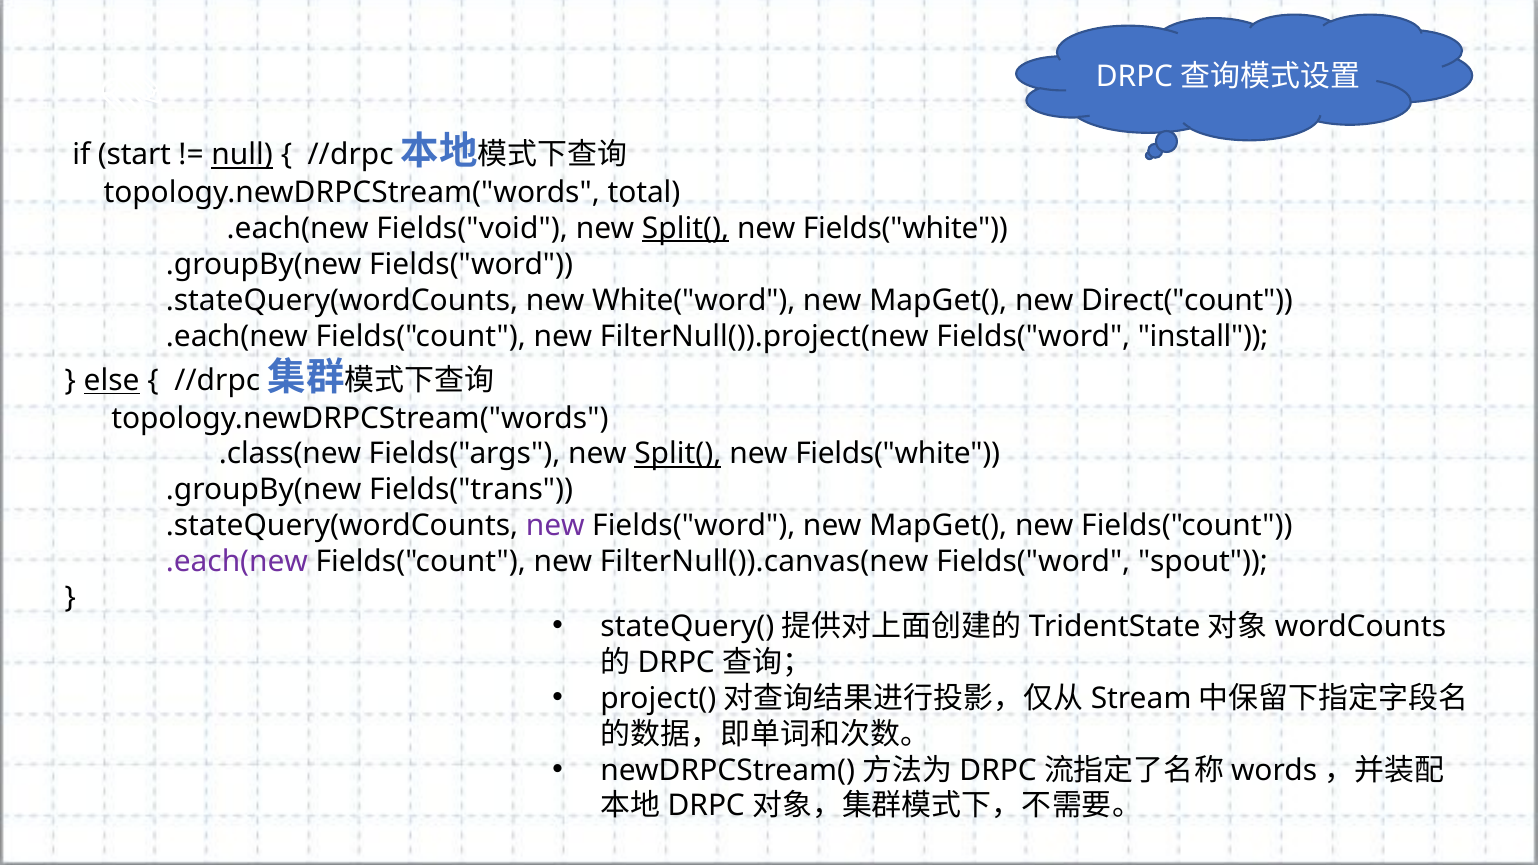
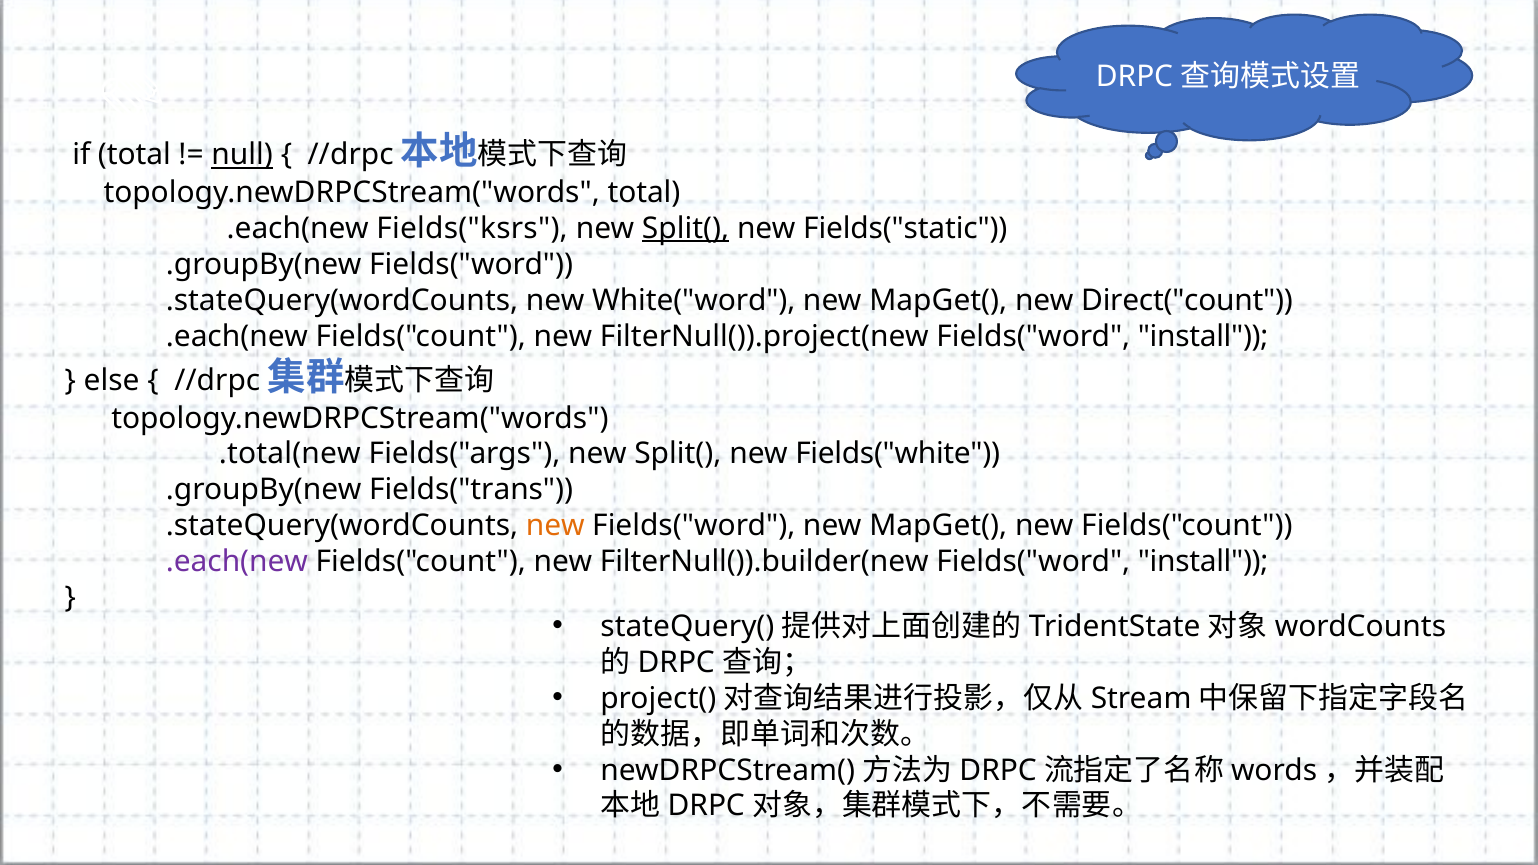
if start: start -> total (134, 155)
Fields("void: Fields("void -> Fields("ksrs (472, 229)
Fields("white: Fields("white -> Fields("static (905, 229)
else underline: present -> none (112, 381)
.class(new: .class(new -> .total(new (290, 454)
Split( underline: present -> none (678, 454)
new colour: purple -> orange (555, 526)
FilterNull()).canvas(new: FilterNull()).canvas(new -> FilterNull()).builder(new (764, 562)
spout: spout -> install (1203, 562)
